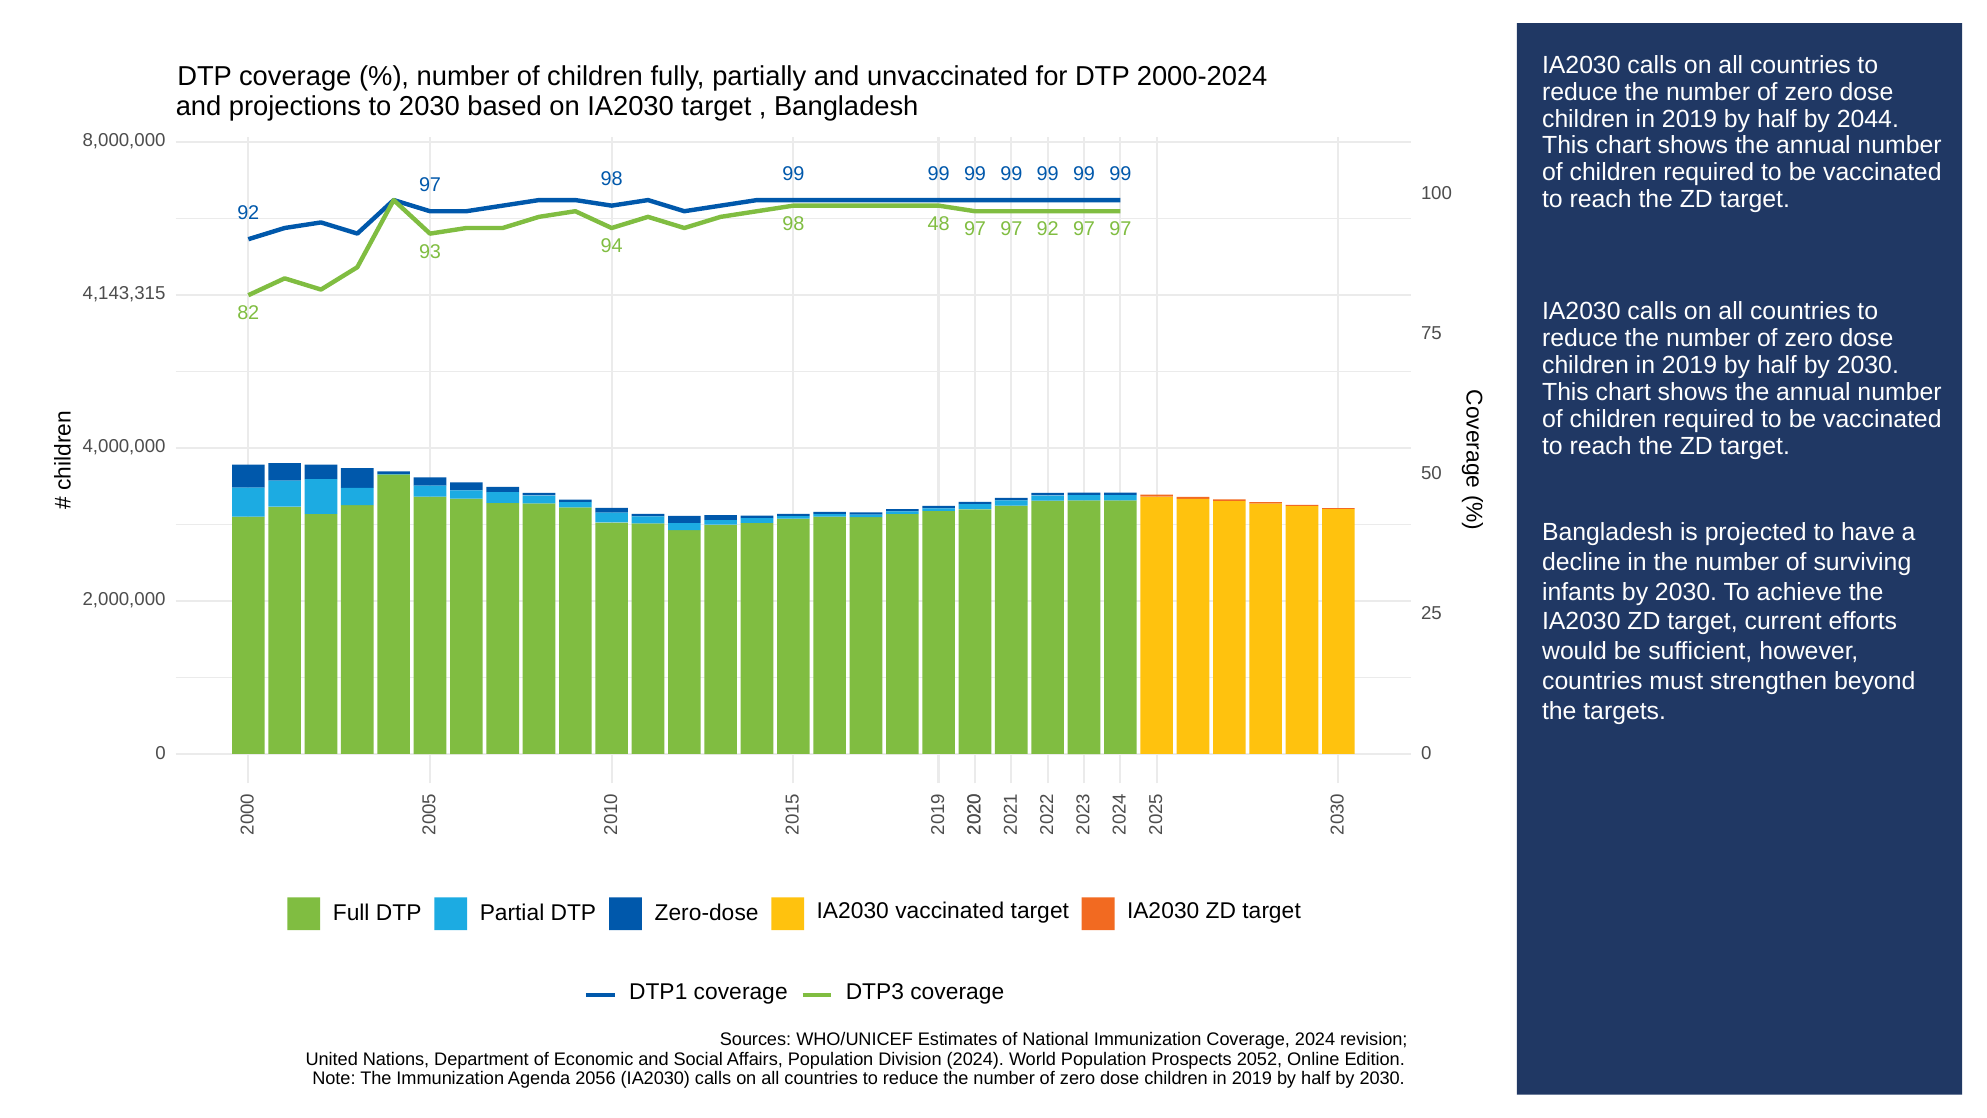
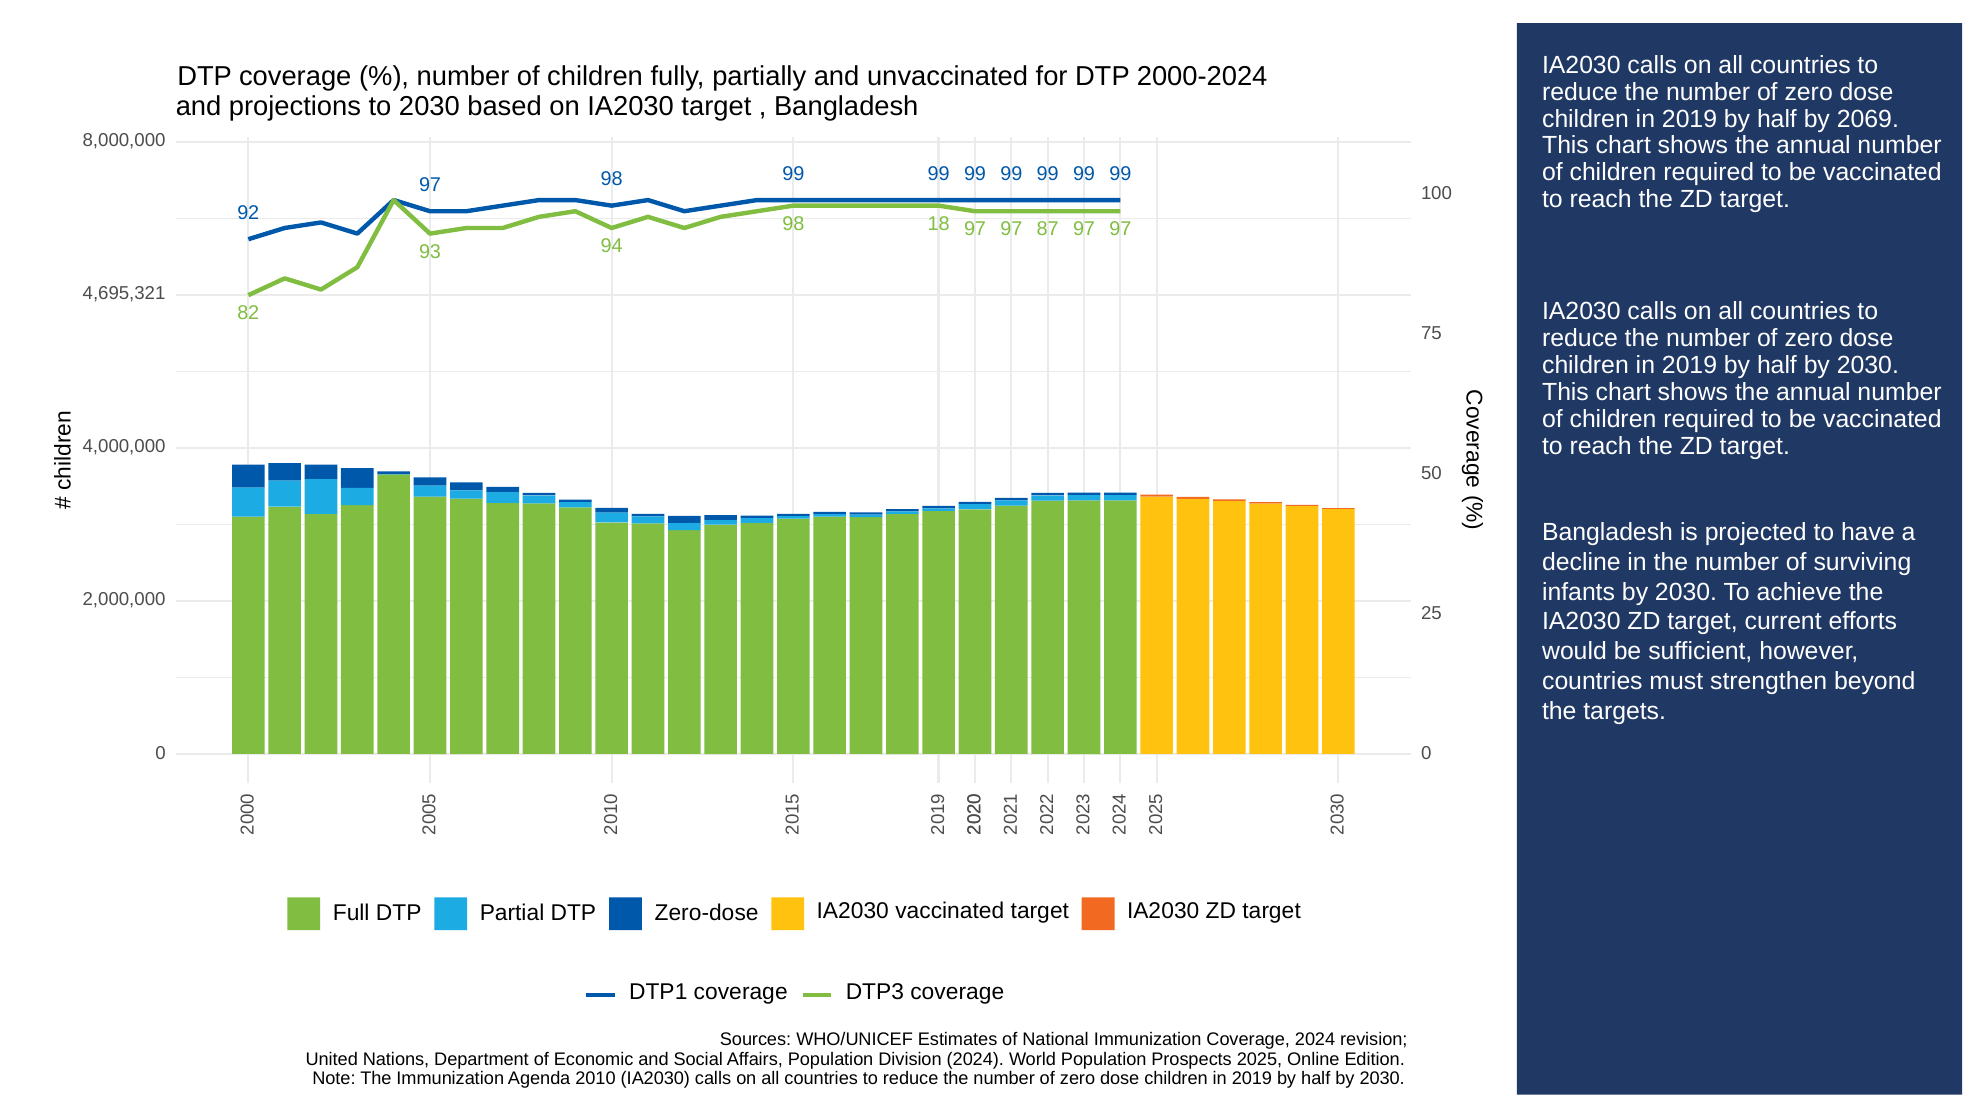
2044: 2044 -> 2069 (1868, 119)
48: 48 -> 18 (939, 224)
97 92: 92 -> 87 (1048, 229)
4,143,315: 4,143,315 -> 4,695,321 (124, 293)
2052: 2052 -> 2025 (1260, 1059)
2056: 2056 -> 2010 (595, 1078)
